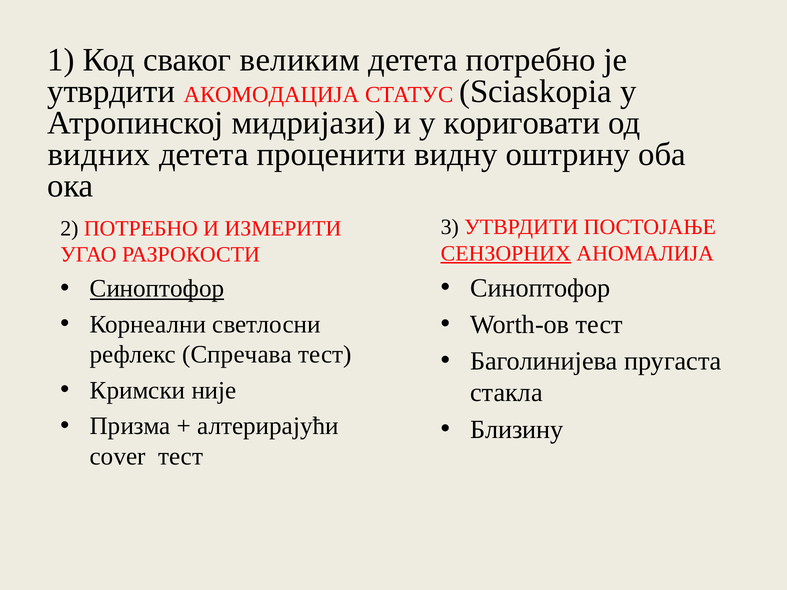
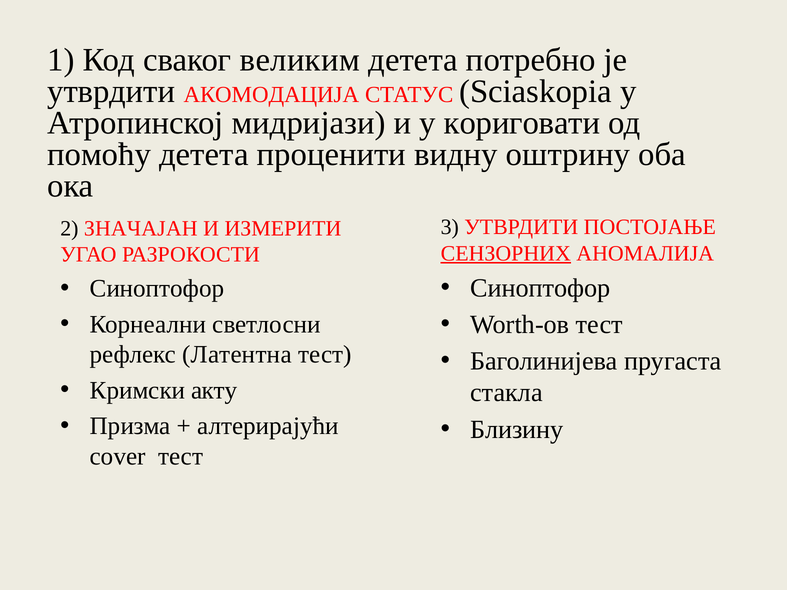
видних: видних -> помоћу (99, 154)
2 ПОТРЕБНО: ПОТРЕБНО -> ЗНАЧАЈАН (141, 228)
Синоптофор underline: present -> none (157, 289)
Спречава: Спречава -> Латентна (237, 355)
није: није -> акту (214, 391)
